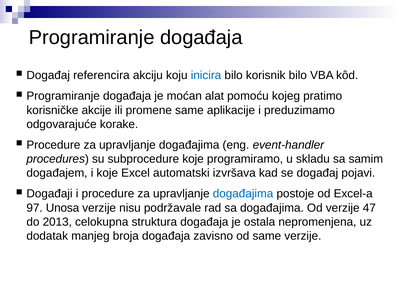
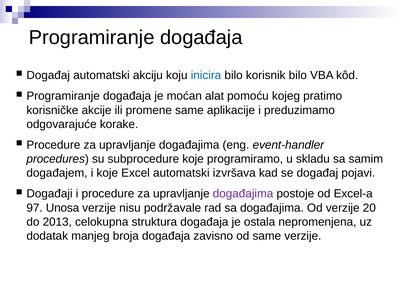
Događaj referencira: referencira -> automatski (101, 75)
događajima colour: blue -> purple (243, 194)
47: 47 -> 20 (369, 208)
